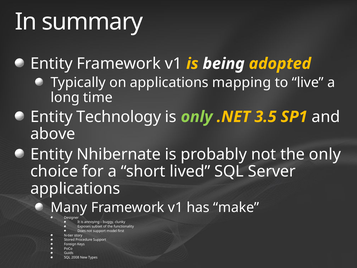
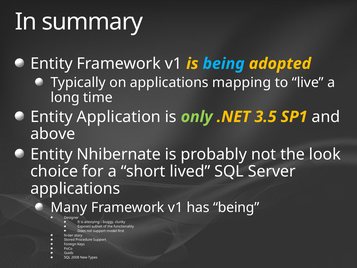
being colour: white -> light blue (224, 64)
Technology: Technology -> Application (119, 117)
the only: only -> look (325, 154)
has make: make -> being (236, 207)
